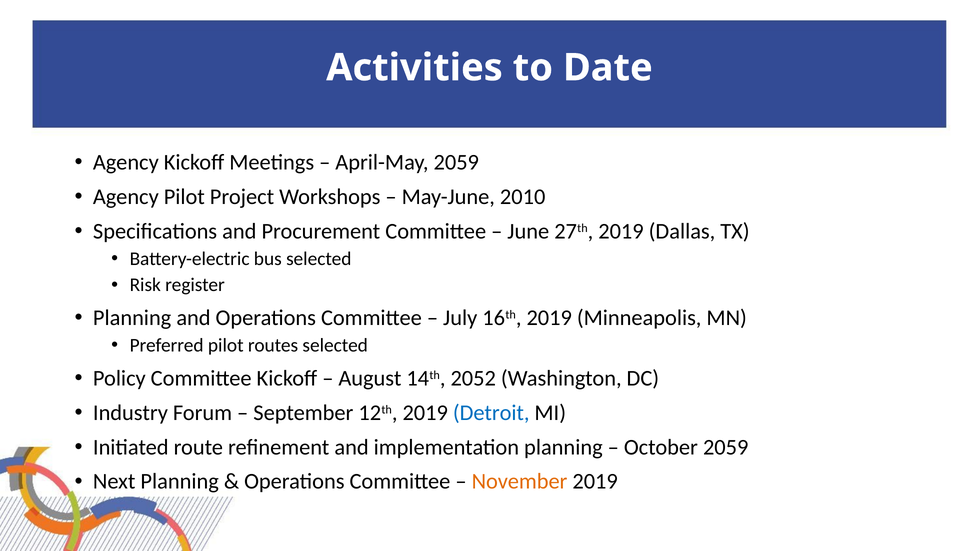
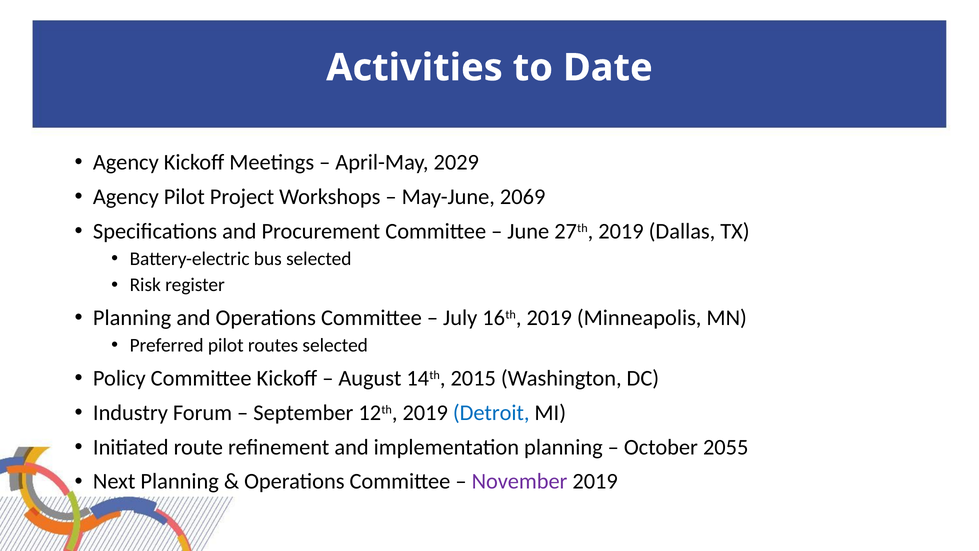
April-May 2059: 2059 -> 2029 (456, 162)
2010: 2010 -> 2069 (523, 197)
2052: 2052 -> 2015 (473, 378)
October 2059: 2059 -> 2055 (726, 447)
November colour: orange -> purple (520, 481)
